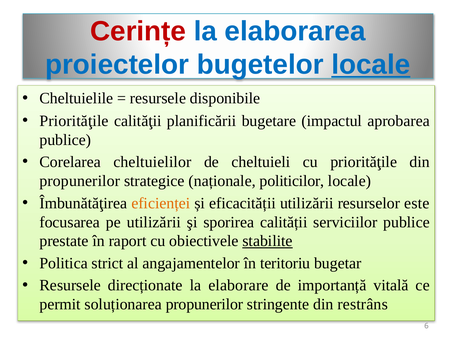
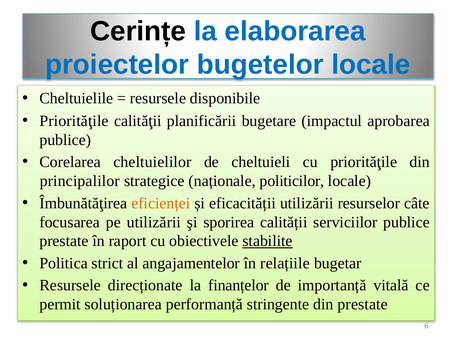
Cerințe colour: red -> black (138, 31)
locale underline: present -> none (371, 65)
propunerilor: propunerilor -> principalilor (80, 181)
este: este -> câte (417, 203)
teritoriu: teritoriu -> relațiile (285, 263)
elaborare: elaborare -> finanțelor (239, 285)
soluționarea propunerilor: propunerilor -> performanță (204, 304)
din restrâns: restrâns -> prestate (363, 304)
